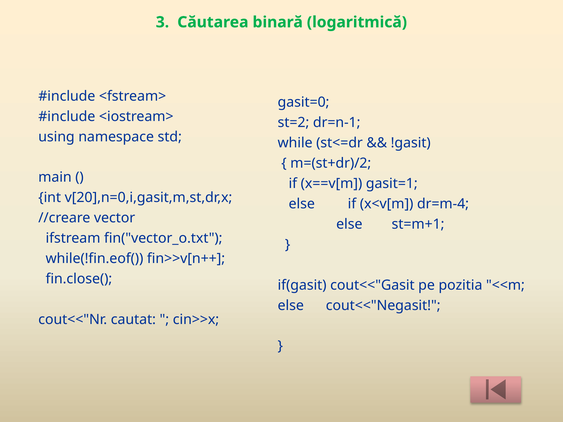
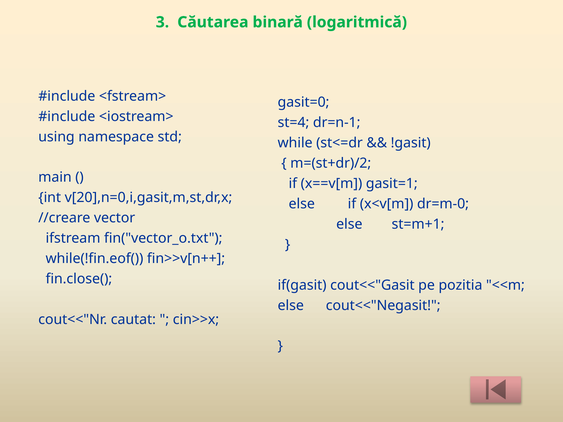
st=2: st=2 -> st=4 (293, 123)
dr=m-4: dr=m-4 -> dr=m-0 (443, 204)
